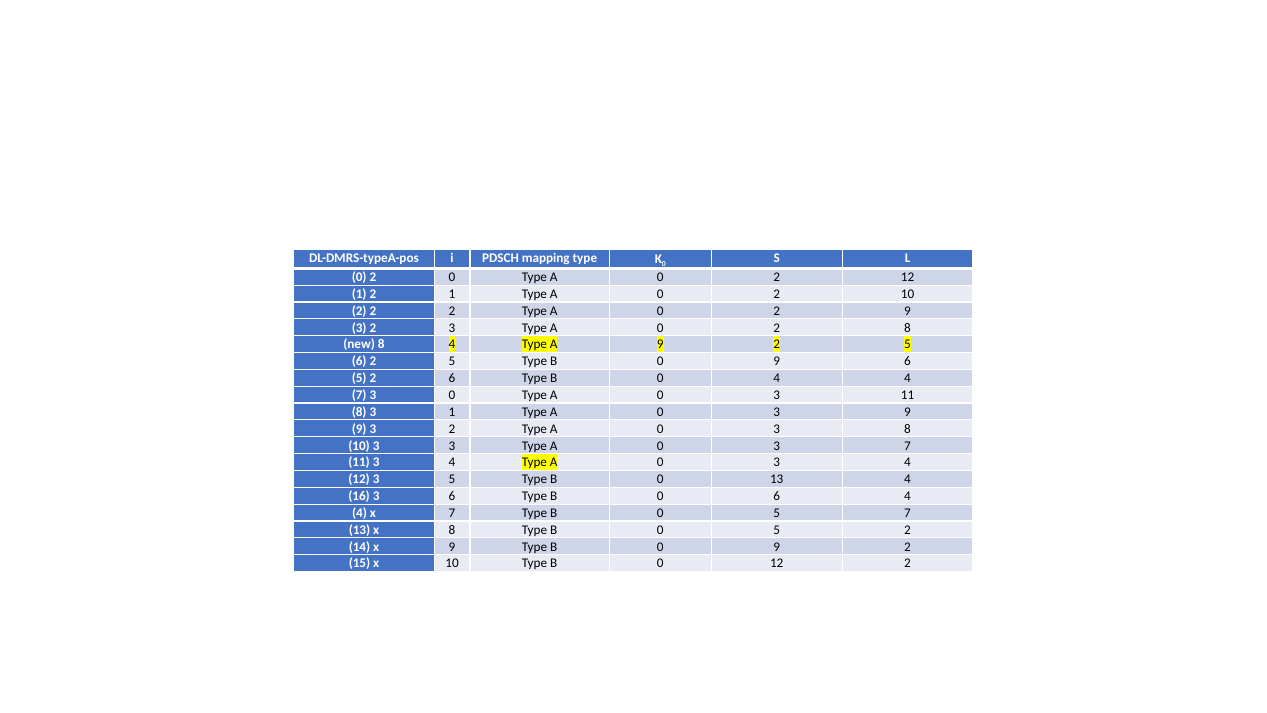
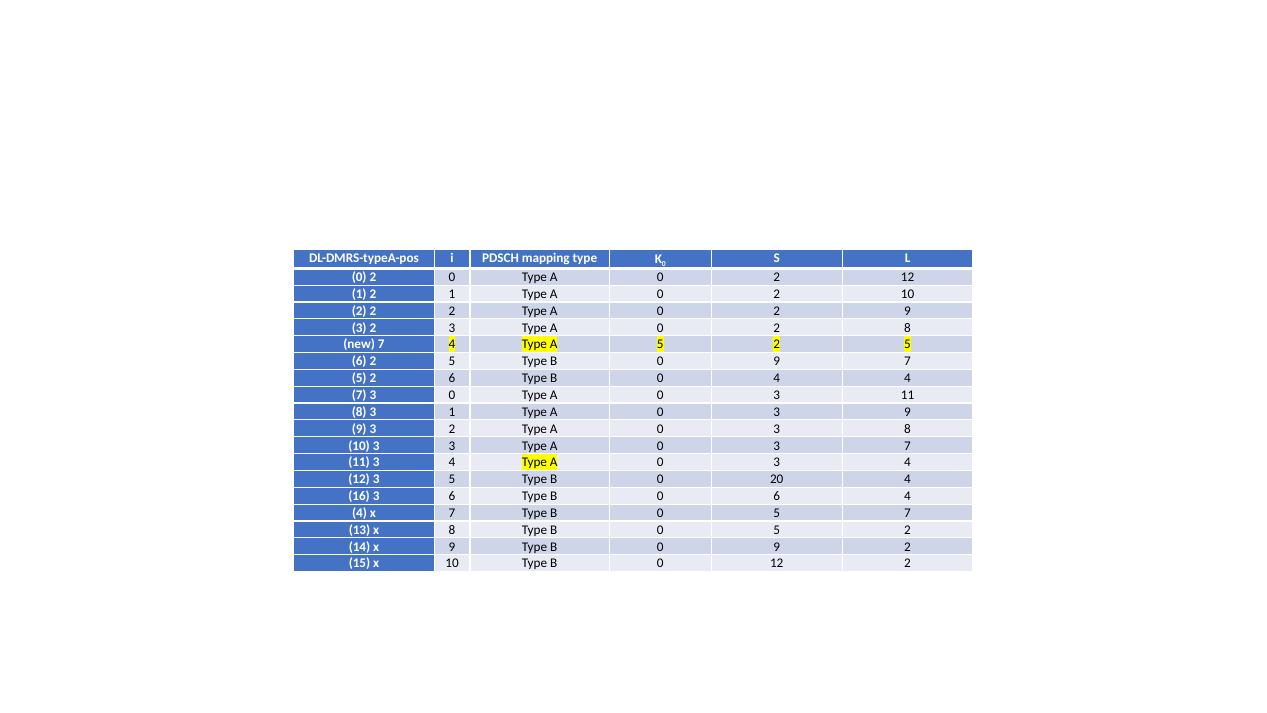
new 8: 8 -> 7 (381, 344)
A 9: 9 -> 5 (660, 344)
9 6: 6 -> 7 (908, 361)
0 13: 13 -> 20 (777, 479)
